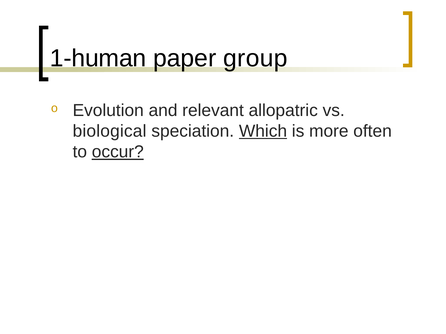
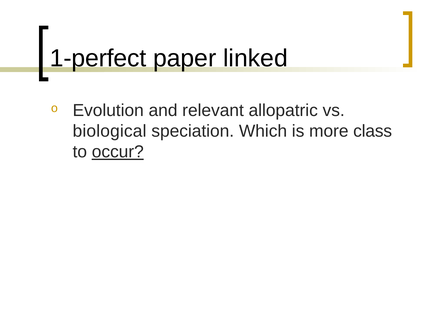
1-human: 1-human -> 1-perfect (98, 58)
group: group -> linked (255, 58)
Which underline: present -> none (263, 131)
often: often -> class (373, 131)
